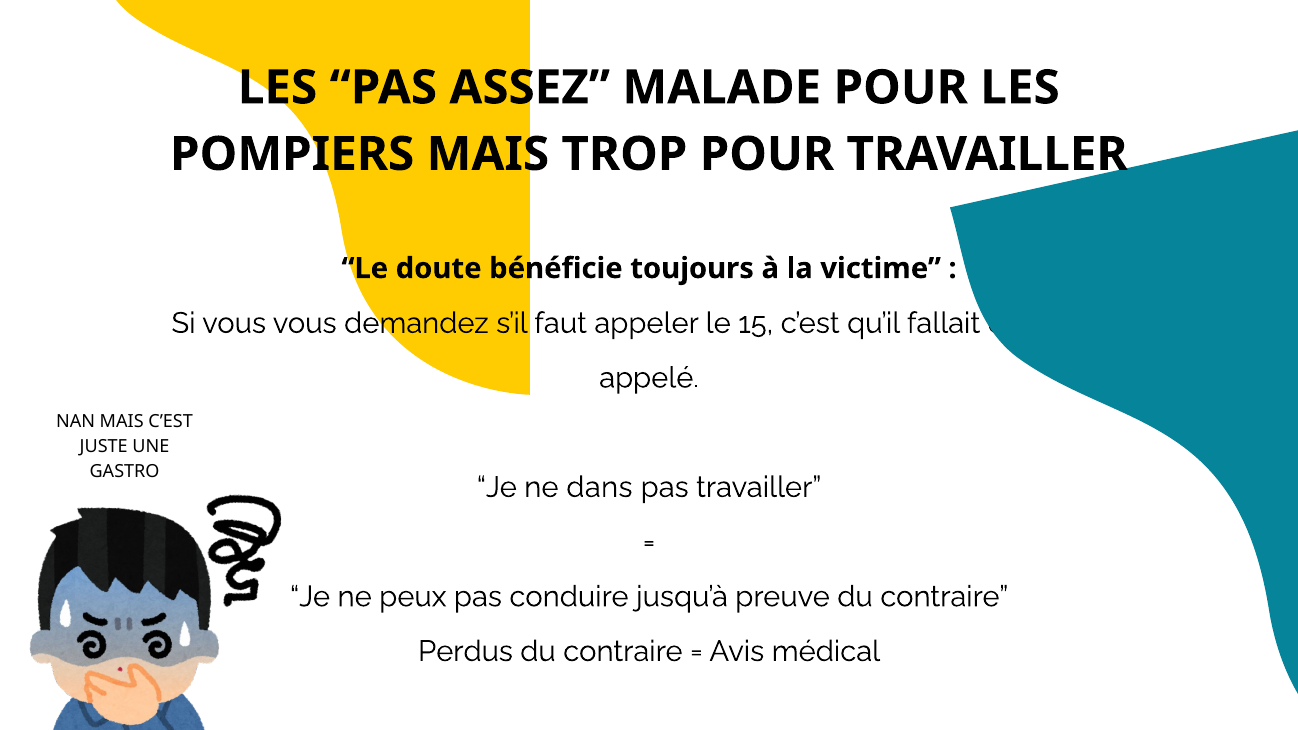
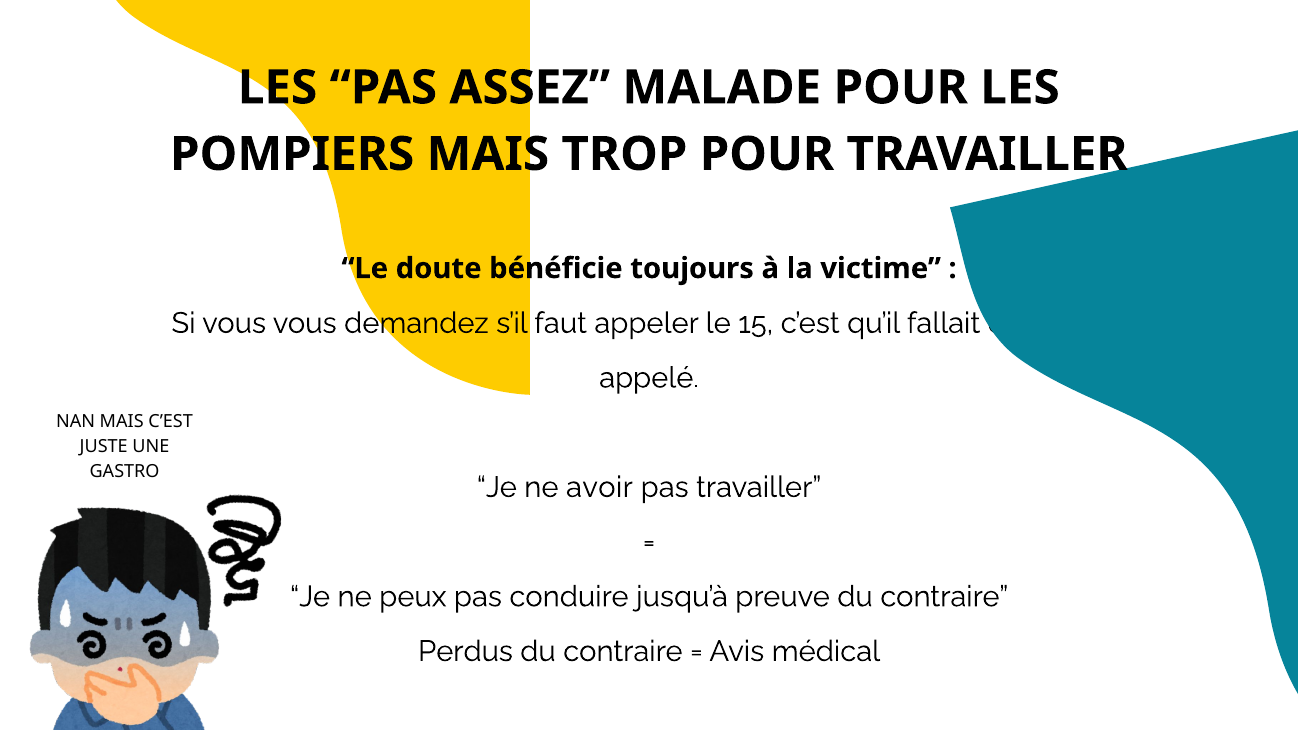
dans: dans -> avoir (599, 487)
